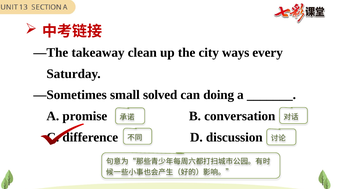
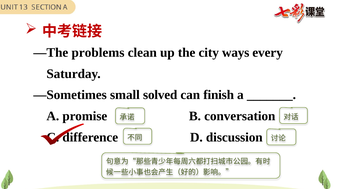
takeaway: takeaway -> problems (98, 53)
doing: doing -> finish (219, 95)
